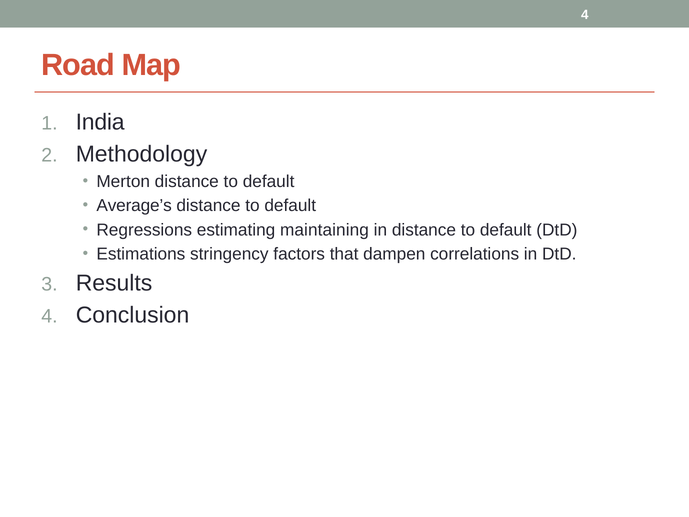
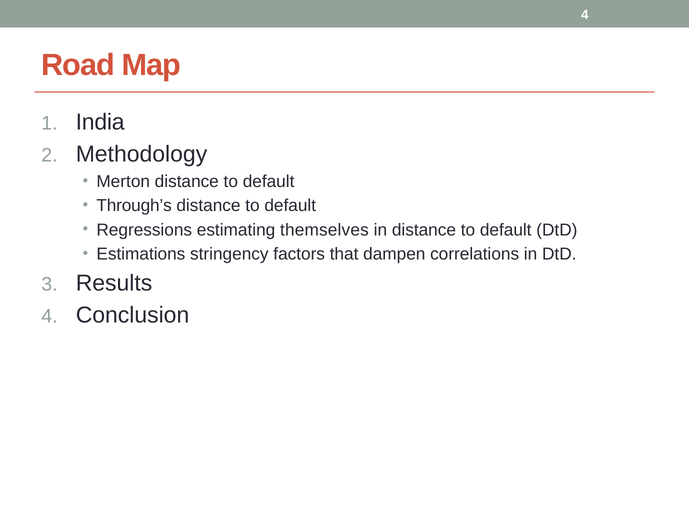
Average’s: Average’s -> Through’s (134, 206)
maintaining: maintaining -> themselves (324, 230)
